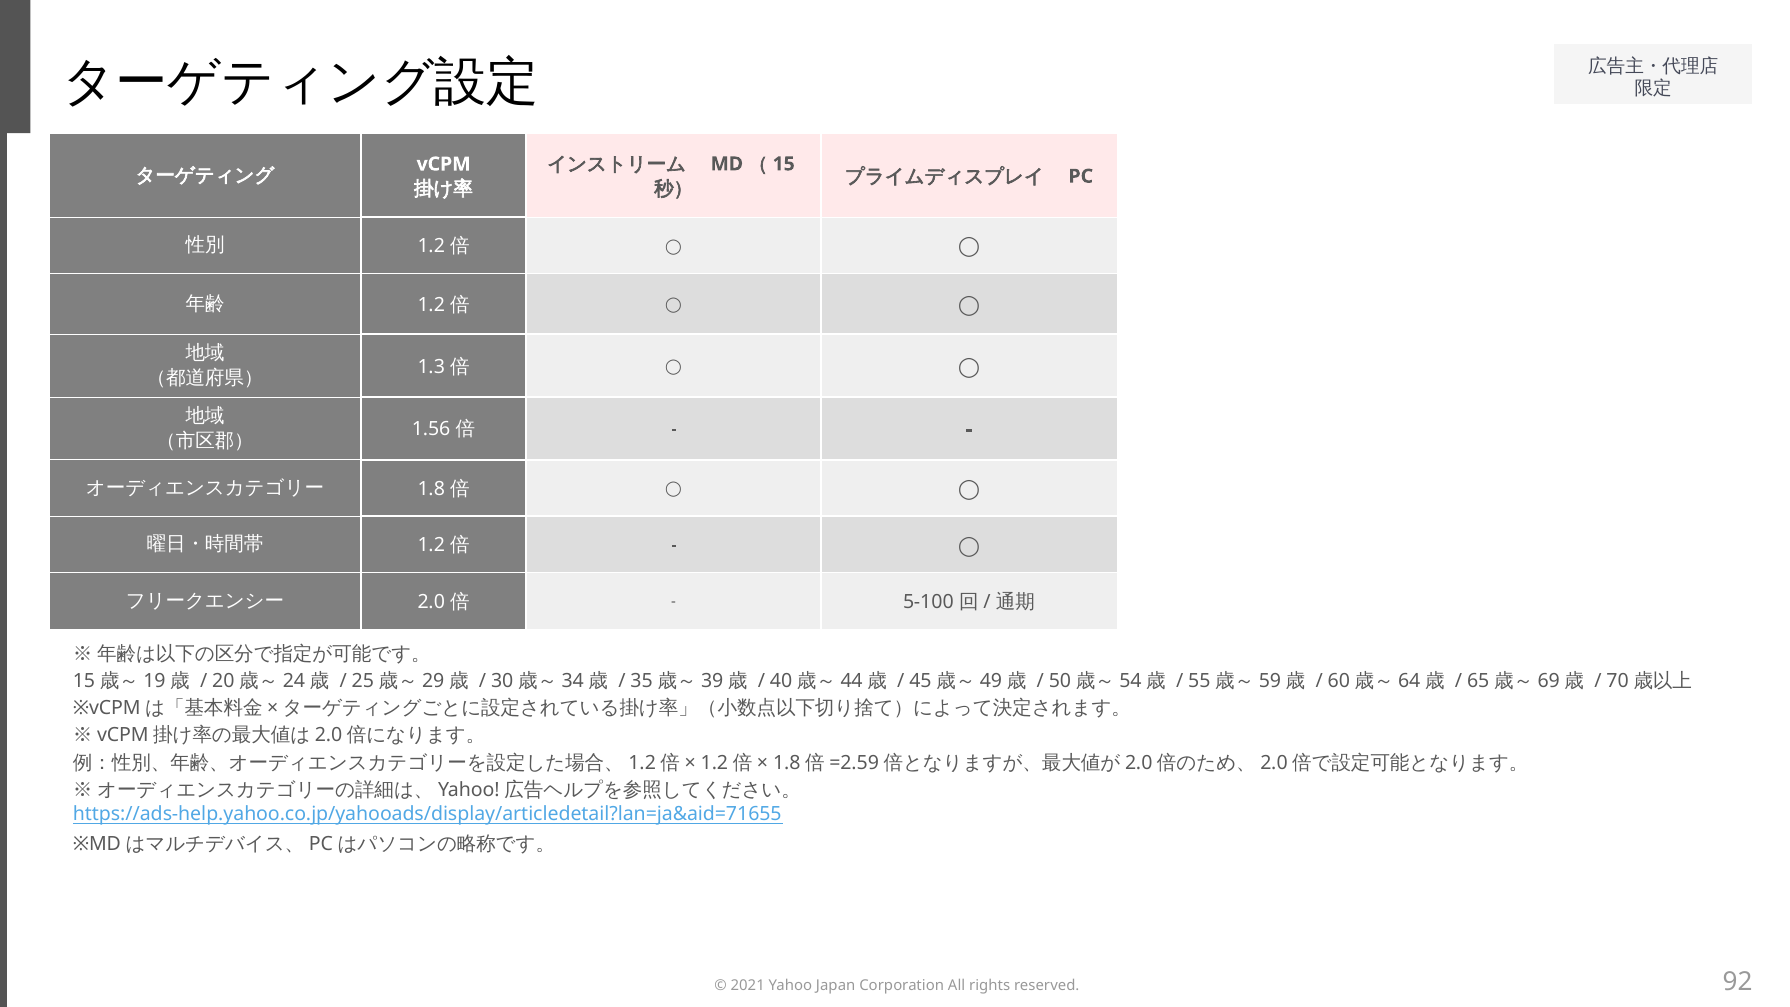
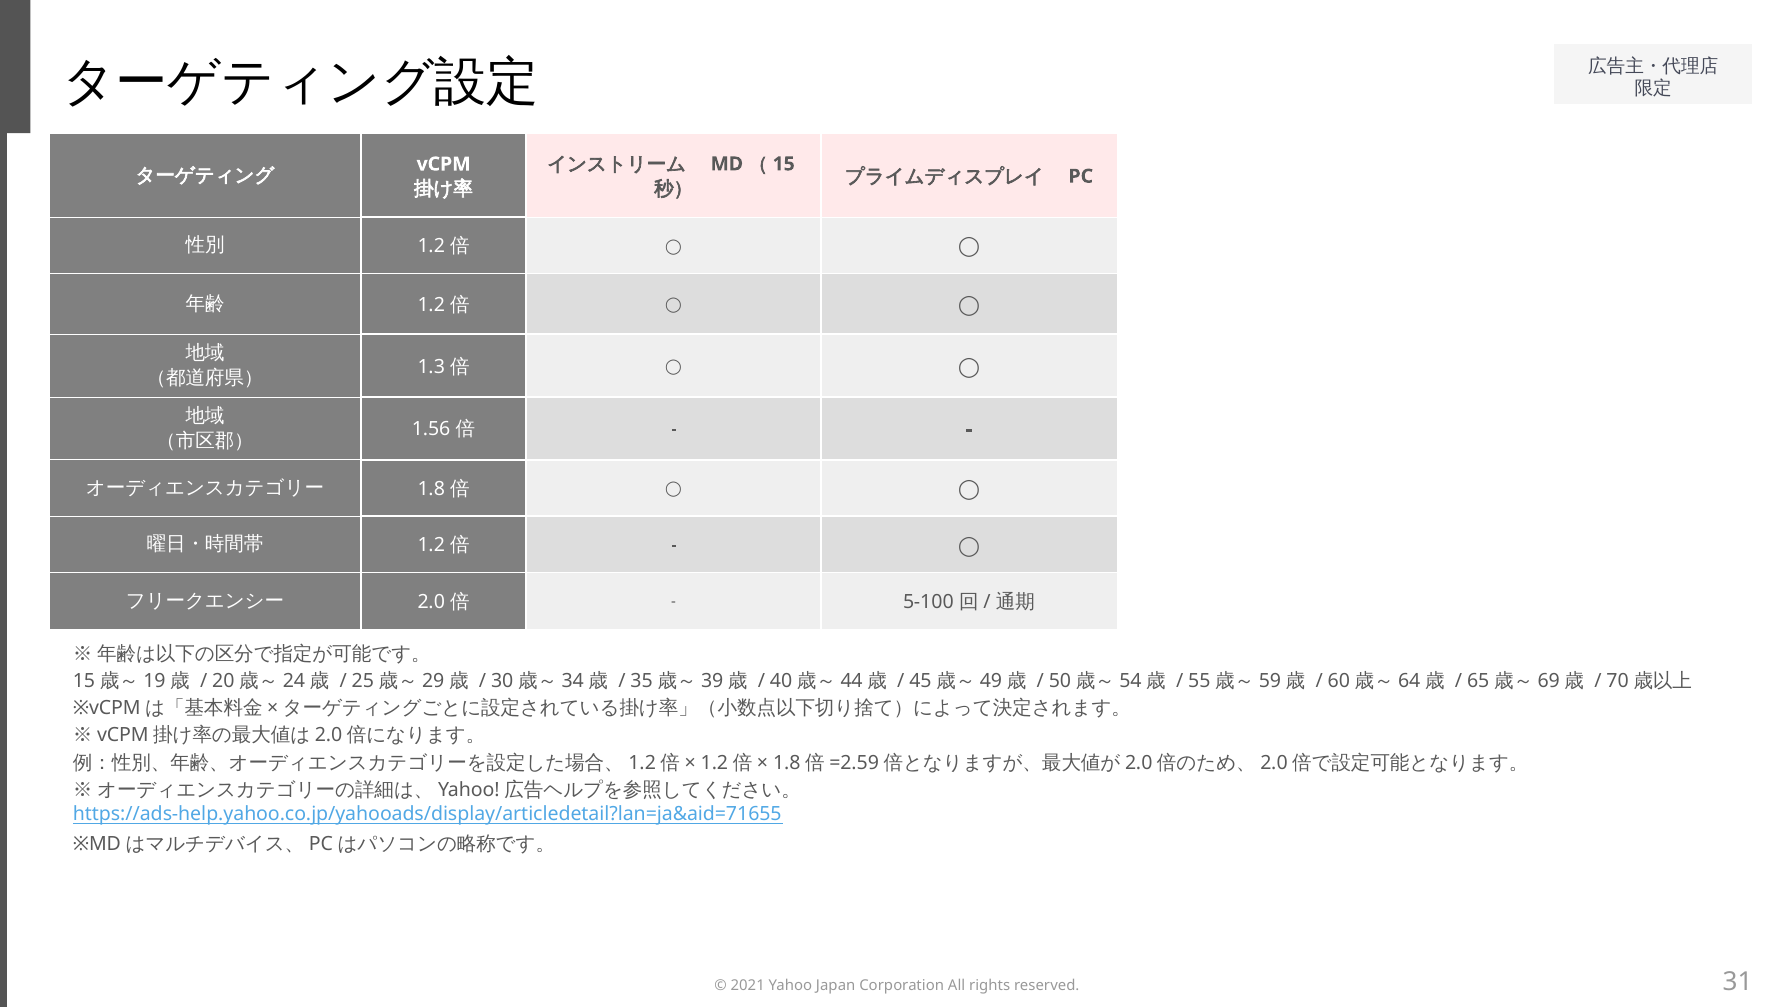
92: 92 -> 31 (1738, 982)
